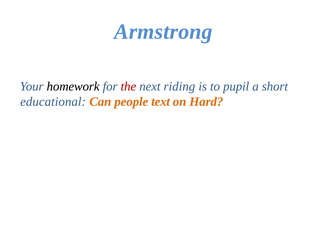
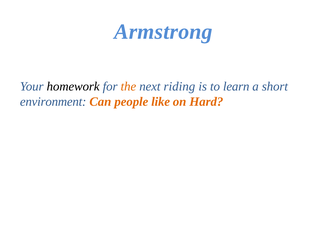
the colour: red -> orange (128, 86)
pupil: pupil -> learn (236, 86)
educational: educational -> environment (53, 102)
text: text -> like (161, 102)
